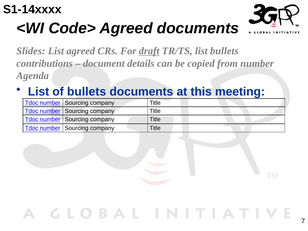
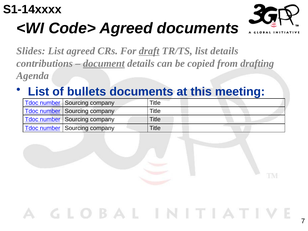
list bullets: bullets -> details (224, 51)
document underline: none -> present (104, 63)
from number: number -> drafting (257, 63)
